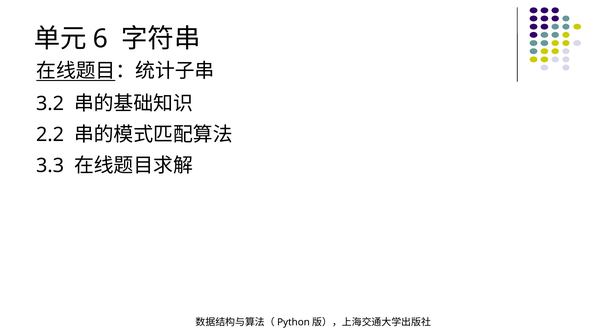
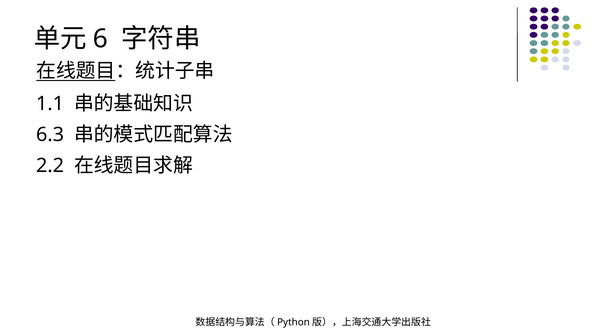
3.2: 3.2 -> 1.1 (50, 104)
2.2: 2.2 -> 6.3 (50, 135)
3.3: 3.3 -> 2.2 (50, 166)
